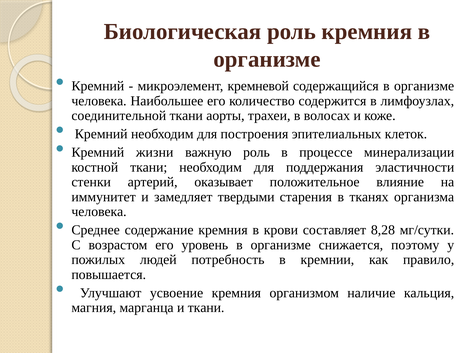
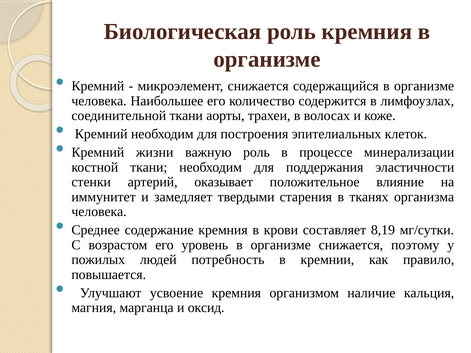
микроэлемент кремневой: кремневой -> снижается (258, 86)
8,28: 8,28 -> 8,19 (383, 230)
и ткани: ткани -> оксид (206, 308)
